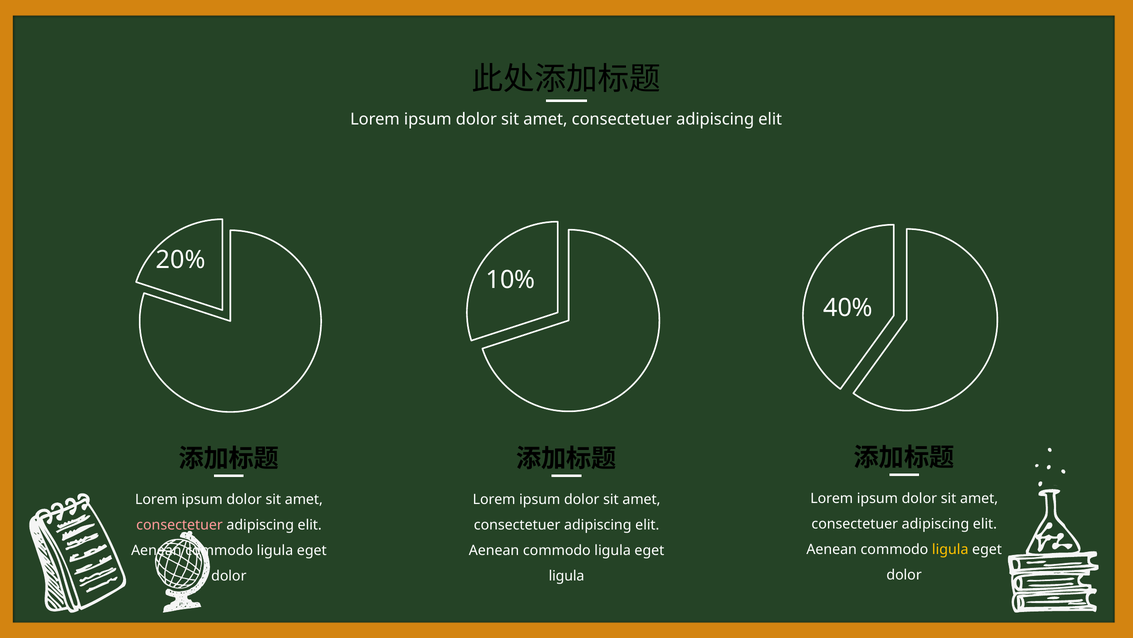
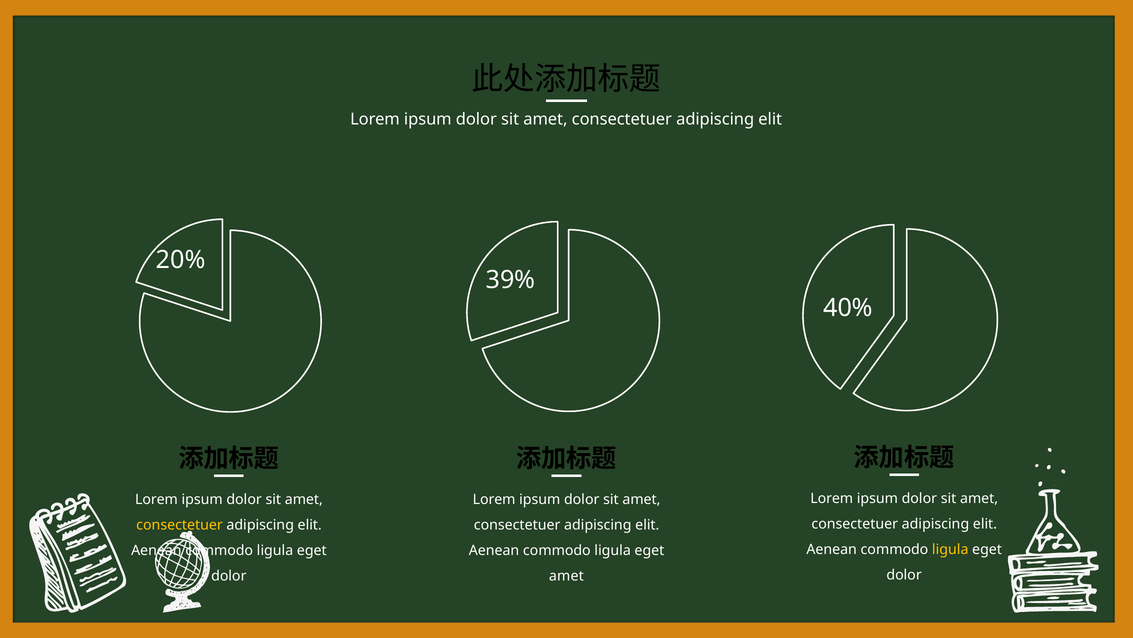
10%: 10% -> 39% (511, 280)
consectetuer colour: pink -> yellow (180, 524)
ligula: ligula -> amet (566, 576)
